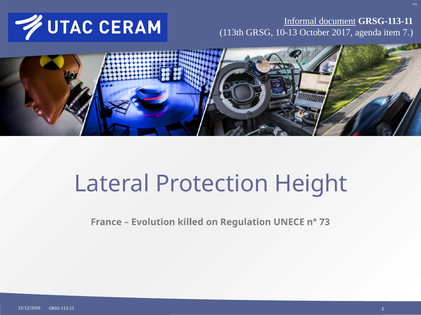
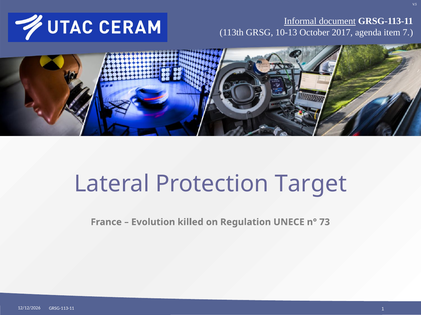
Height: Height -> Target (311, 184)
